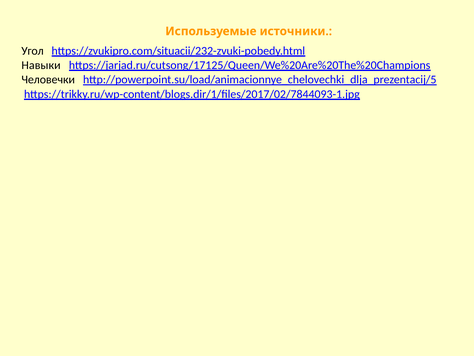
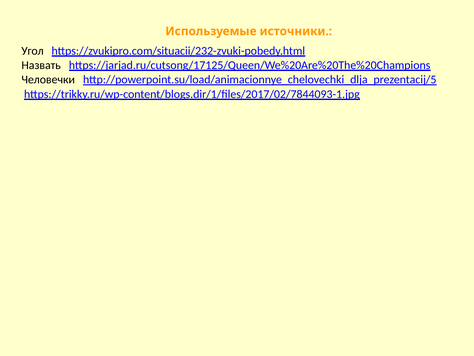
Навыки: Навыки -> Назвать (41, 65)
